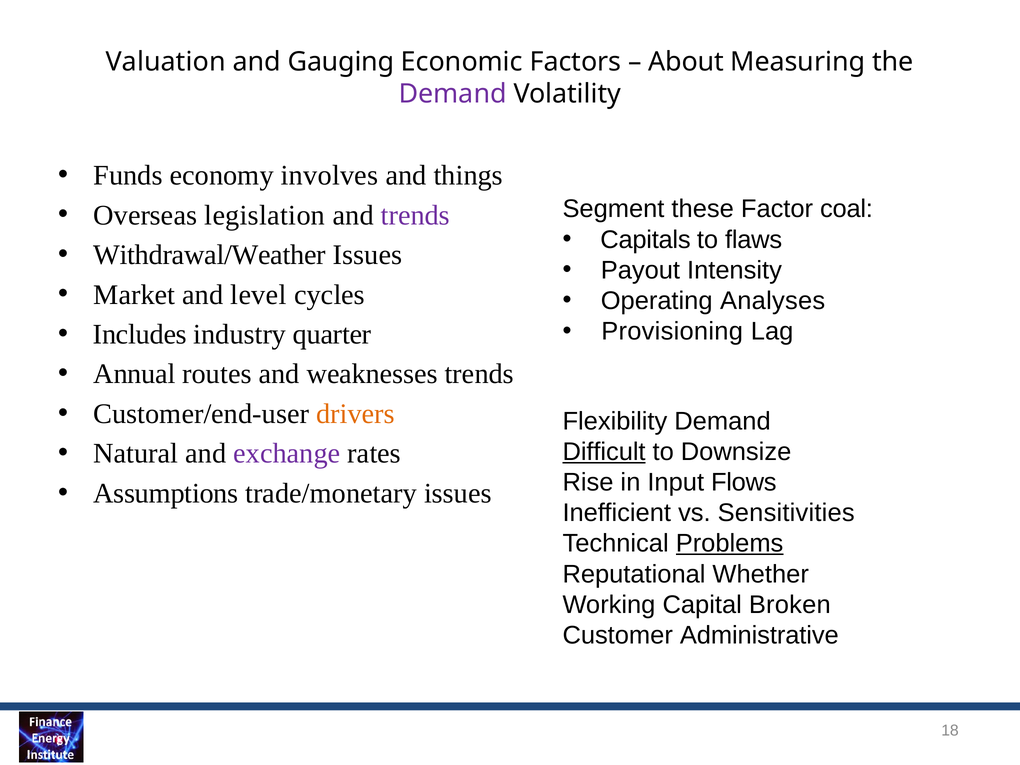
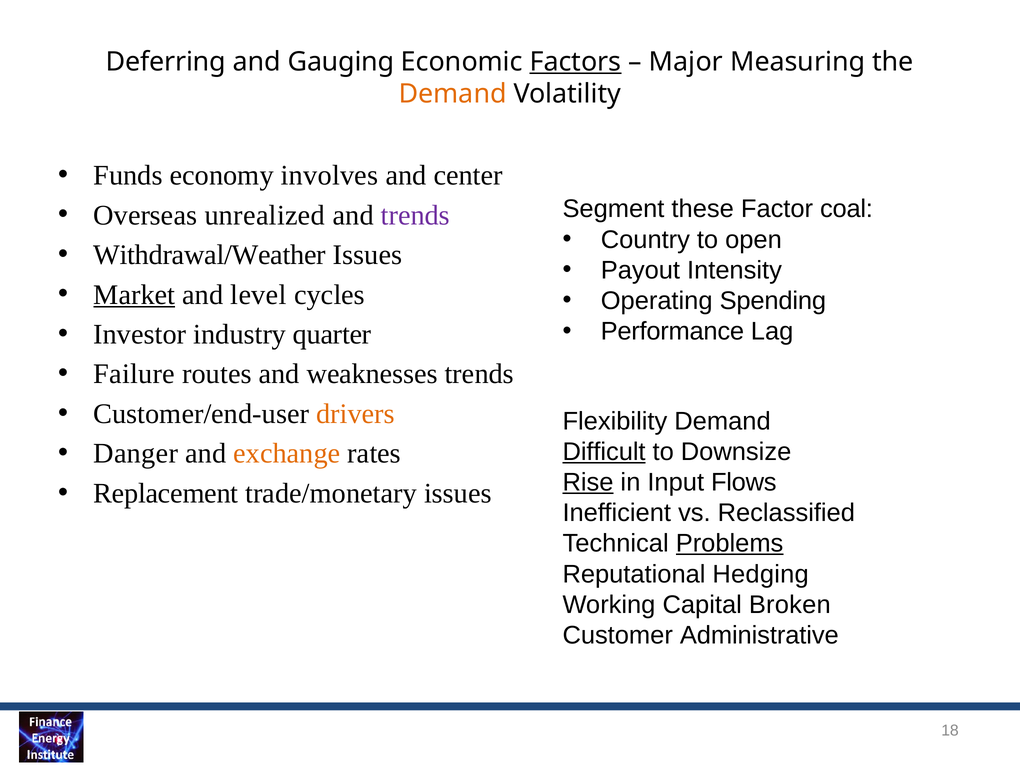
Valuation: Valuation -> Deferring (166, 62)
Factors underline: none -> present (575, 62)
About: About -> Major (686, 62)
Demand colour: purple -> orange (453, 94)
things: things -> center (468, 176)
legislation: legislation -> unrealized (265, 215)
Capitals: Capitals -> Country (645, 240)
flaws: flaws -> open (754, 240)
Market underline: none -> present (134, 295)
Analyses: Analyses -> Spending (773, 301)
Provisioning: Provisioning -> Performance (672, 331)
Includes: Includes -> Investor (140, 334)
Annual: Annual -> Failure (134, 374)
Natural: Natural -> Danger (136, 454)
exchange colour: purple -> orange (287, 454)
Rise underline: none -> present (588, 482)
Assumptions: Assumptions -> Replacement (166, 493)
Sensitivities: Sensitivities -> Reclassified (786, 513)
Whether: Whether -> Hedging (761, 574)
